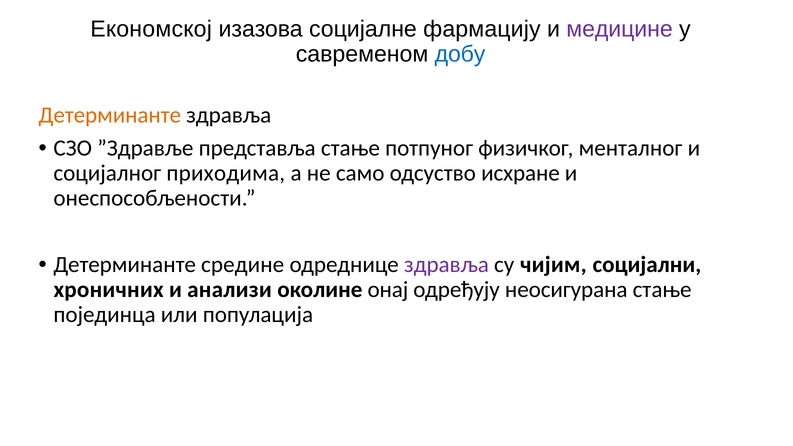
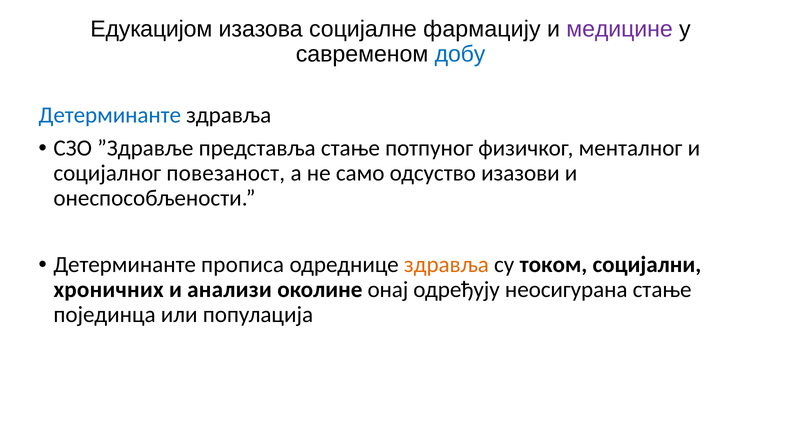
Економској: Економској -> Едукацијом (151, 29)
Детерминанте colour: orange -> blue (110, 115)
приходима: приходима -> повезаност (226, 173)
исхране: исхране -> изазови (520, 173)
средине: средине -> прописа (243, 265)
здравља colour: purple -> orange (446, 265)
чијим: чијим -> током (554, 265)
